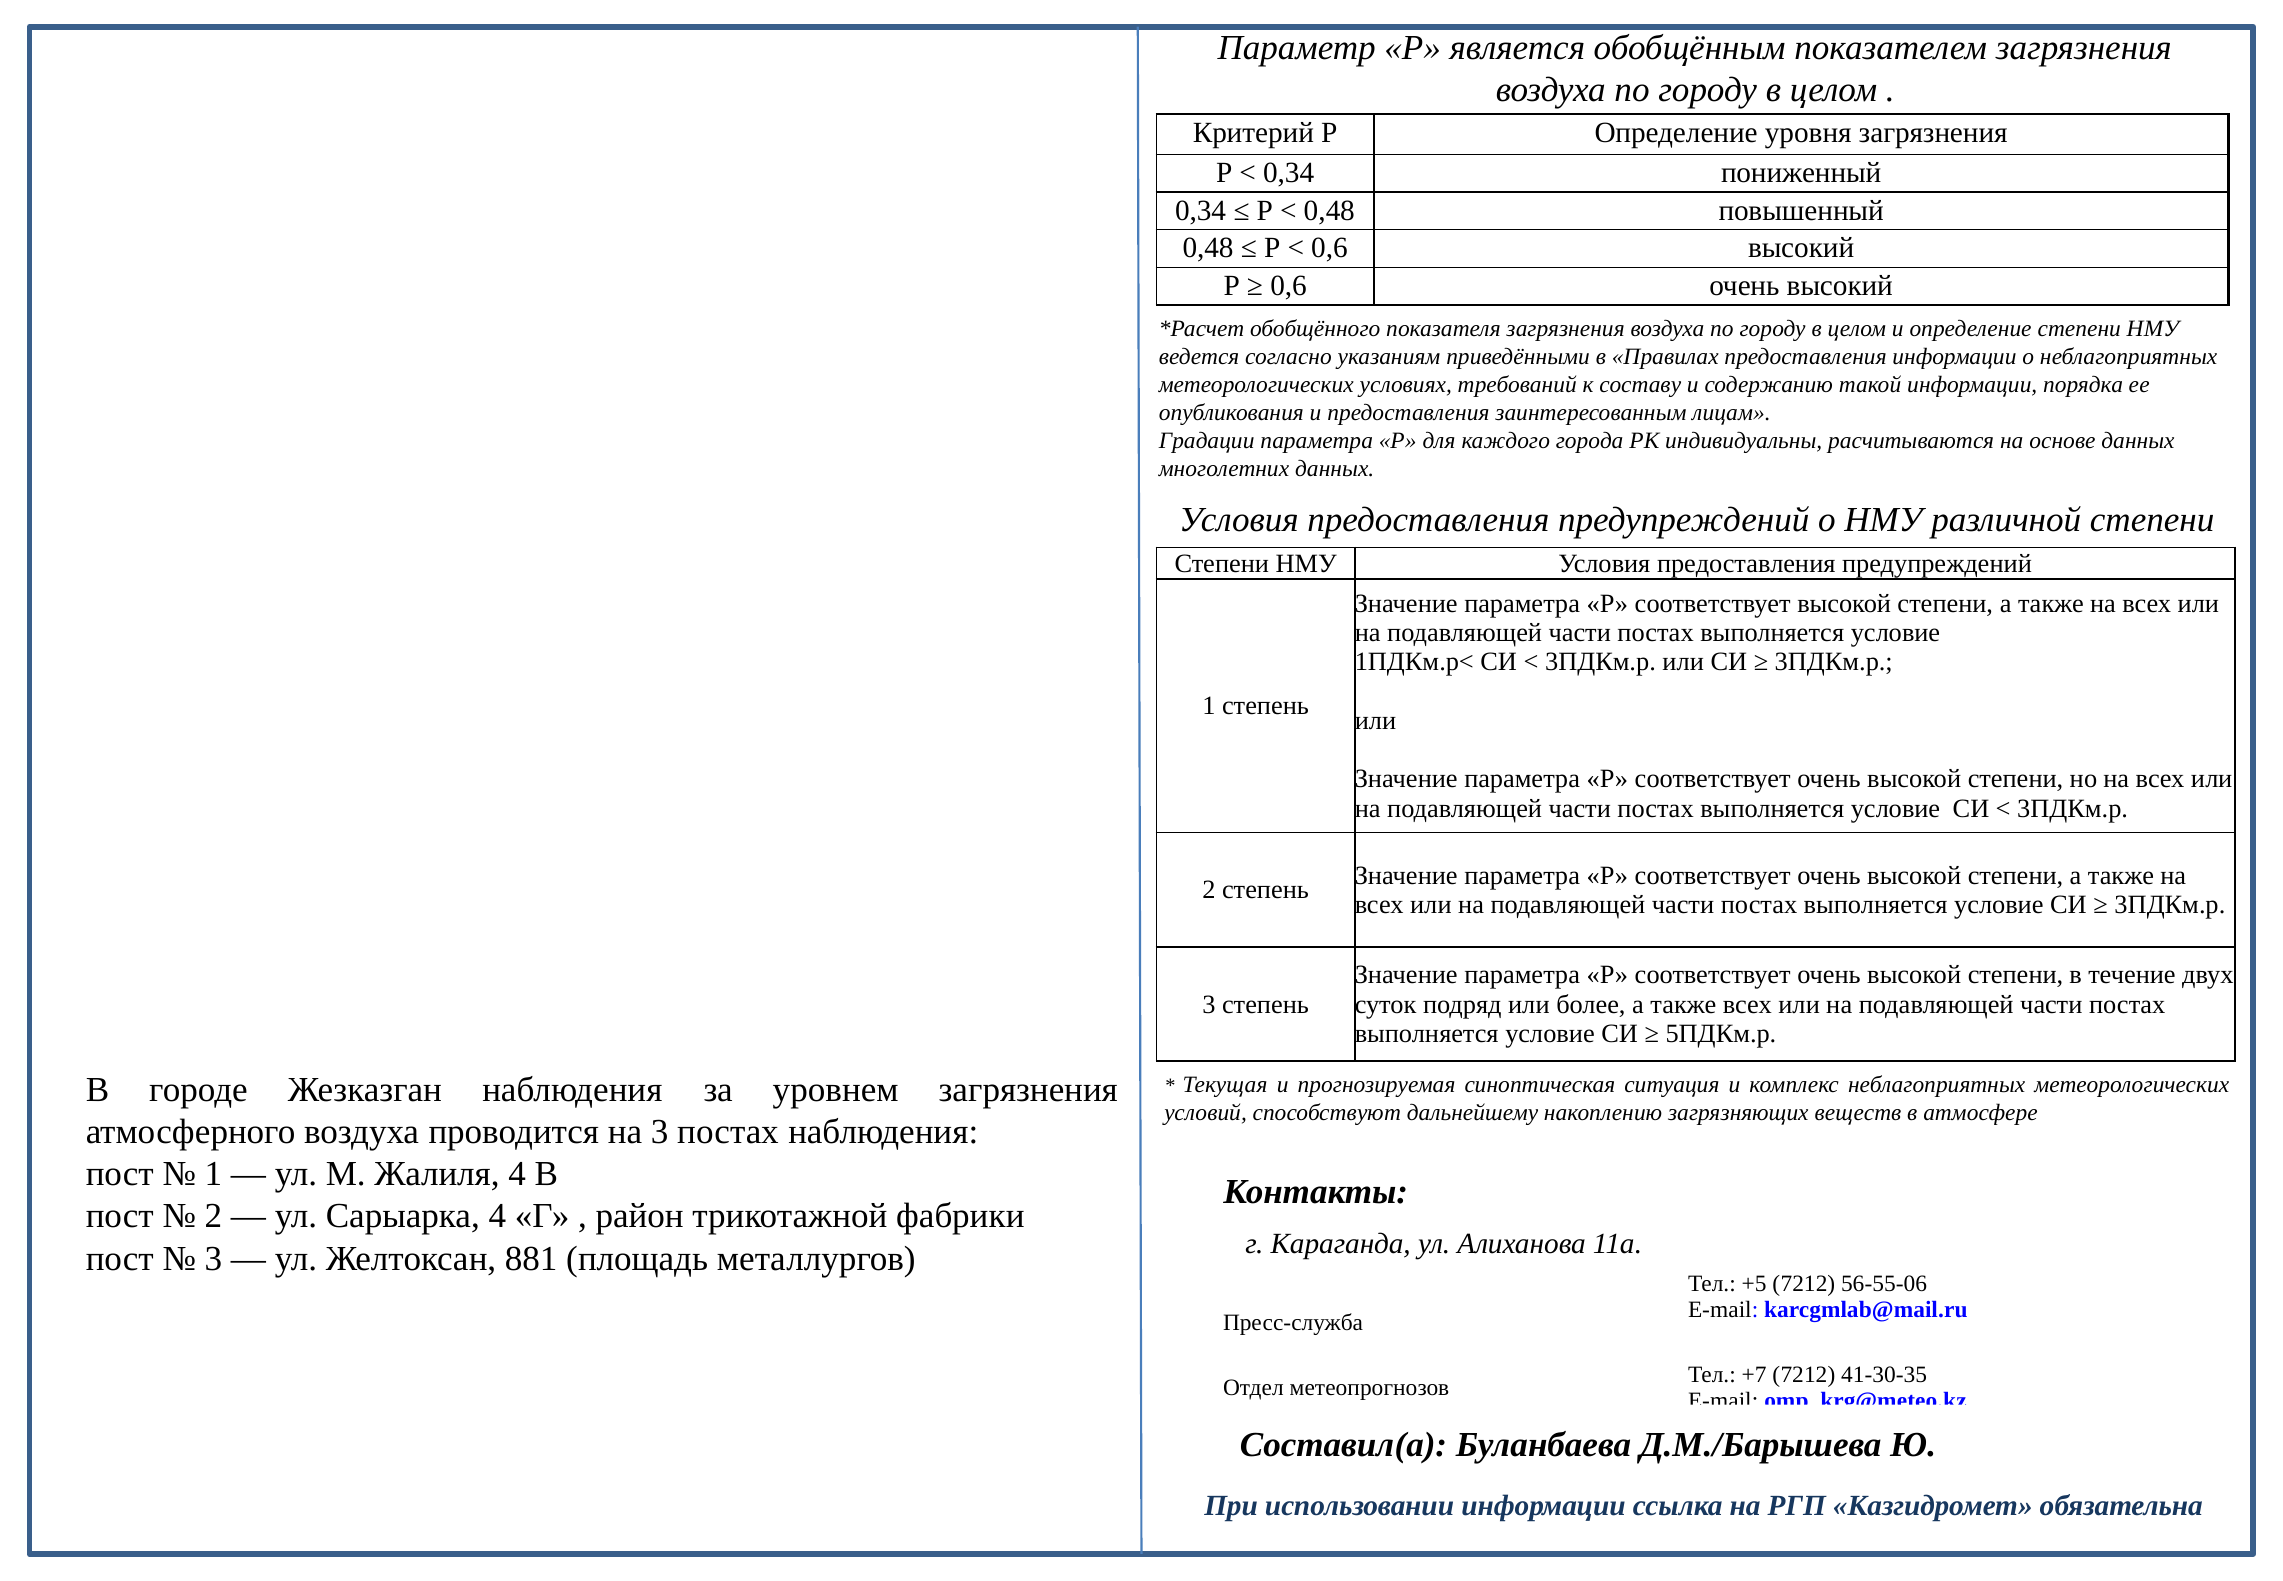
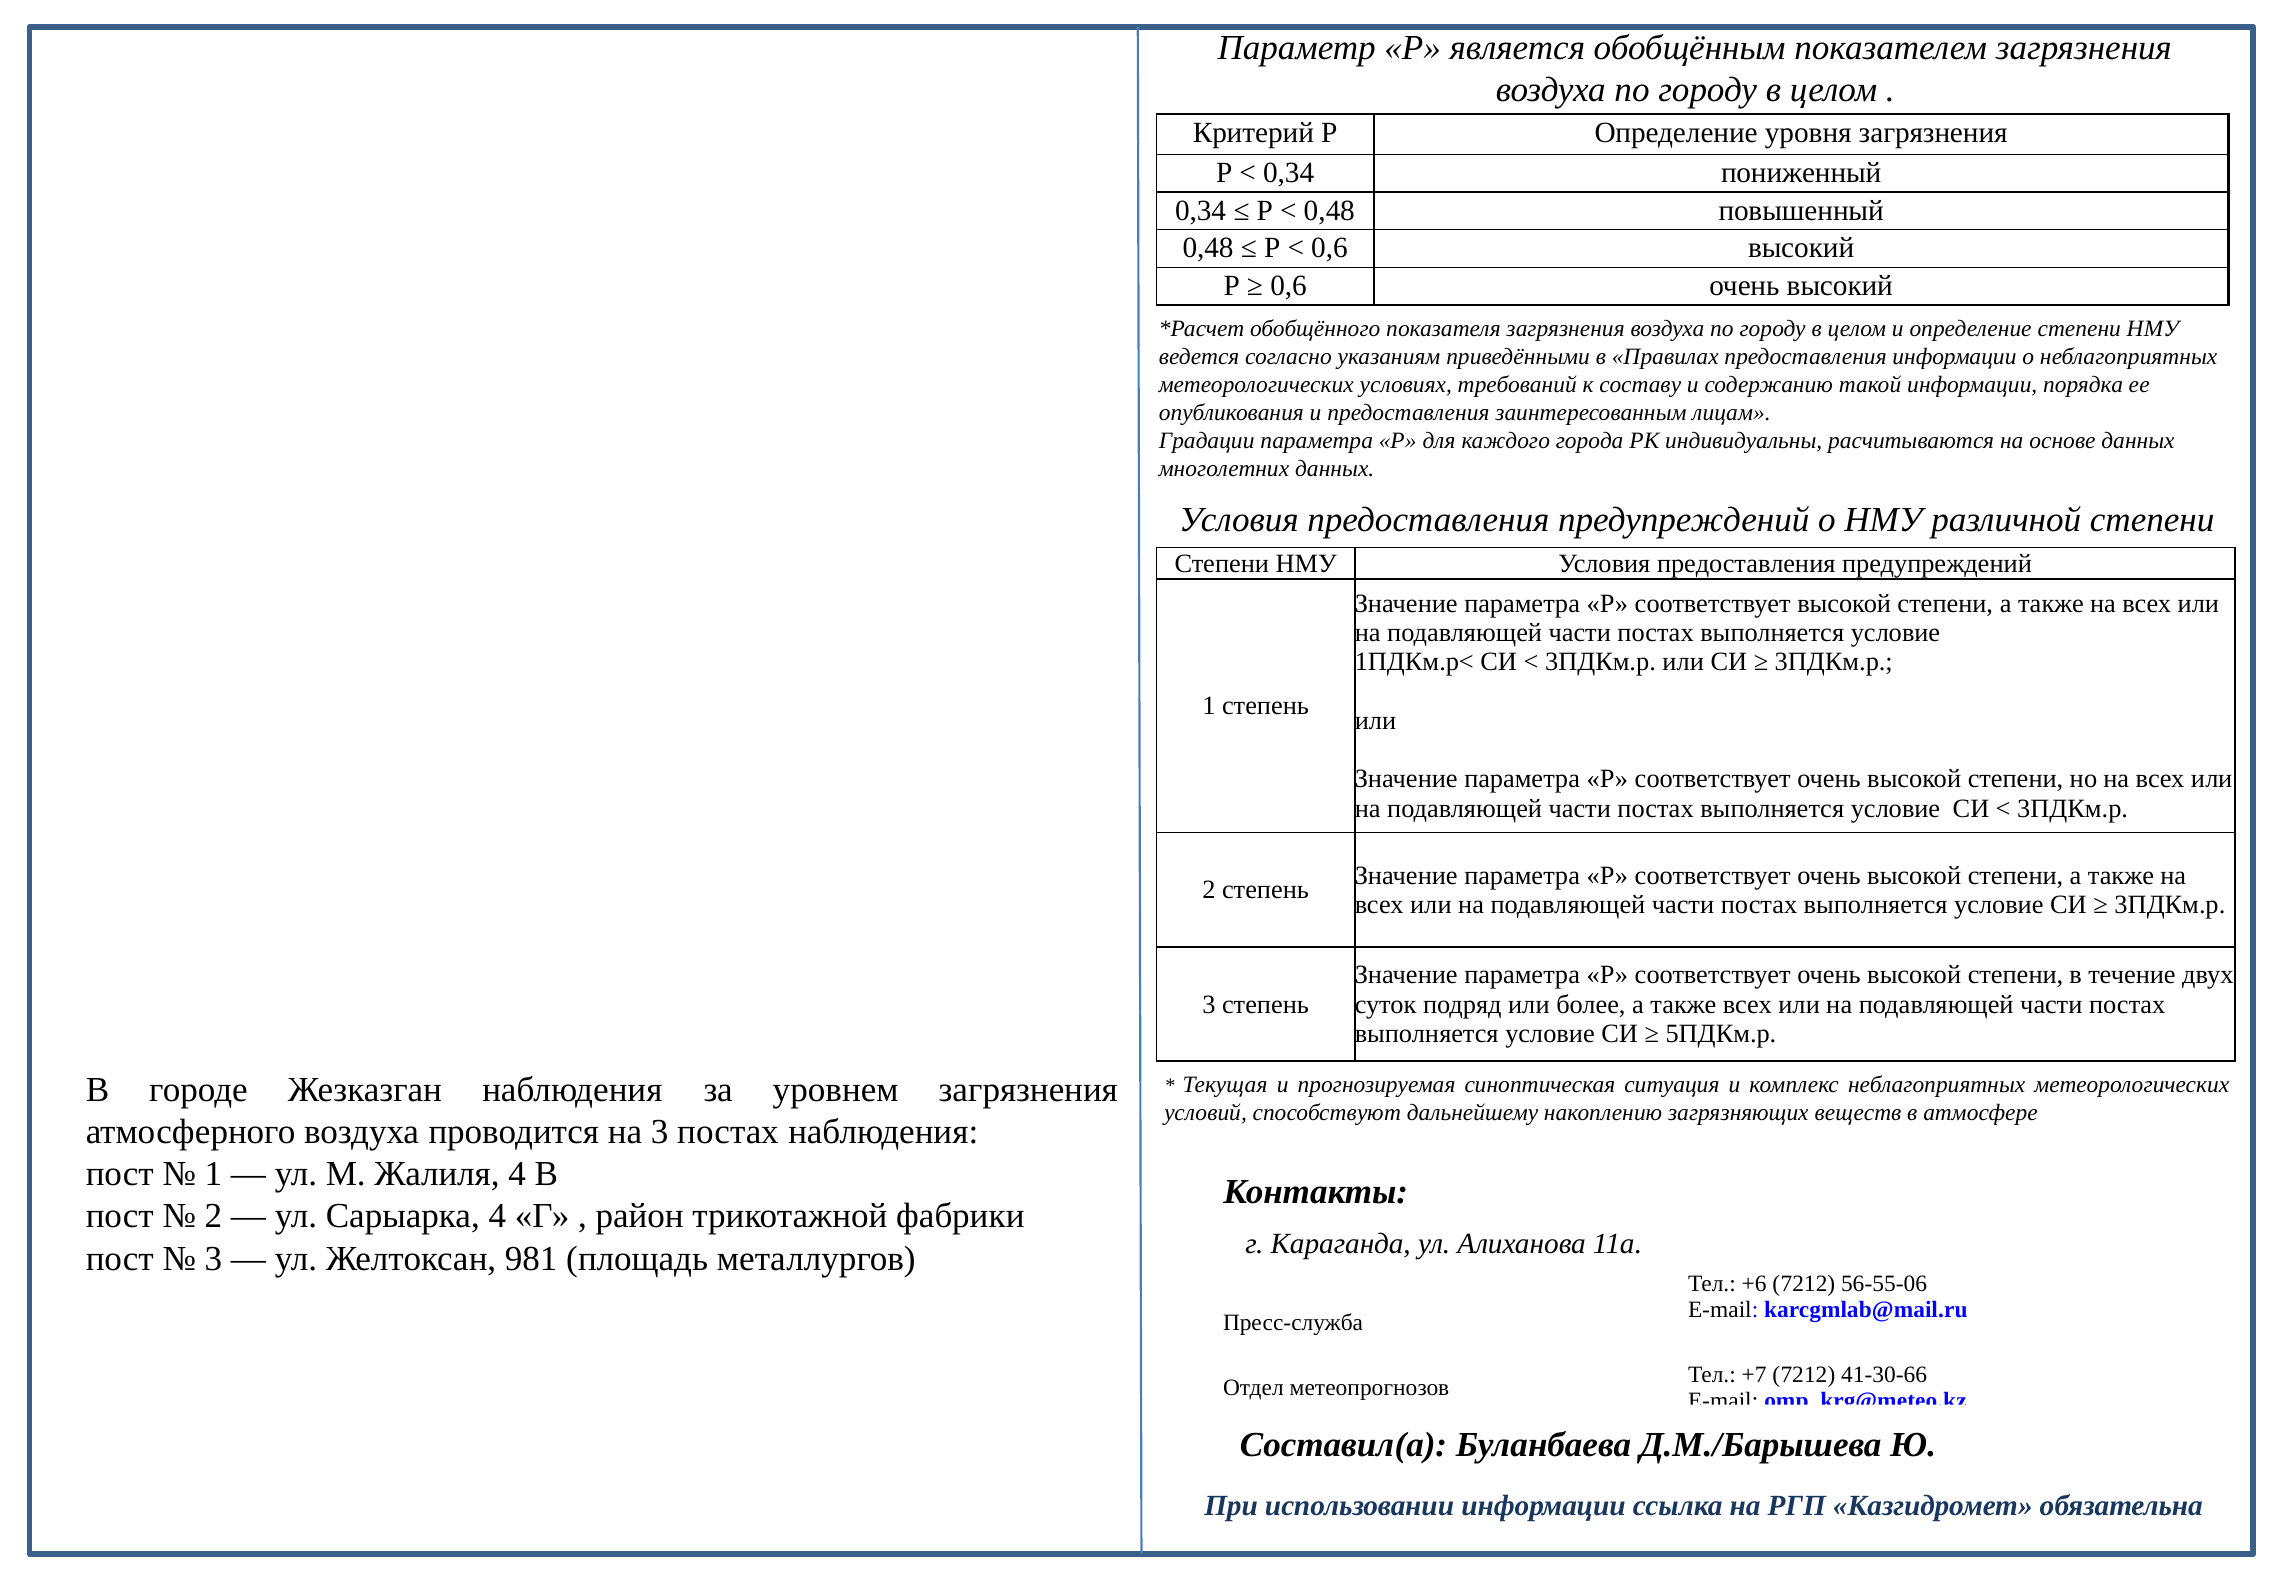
881: 881 -> 981 (531, 1258)
+5: +5 -> +6 (1754, 1283)
41-30-35: 41-30-35 -> 41-30-66 (1884, 1375)
